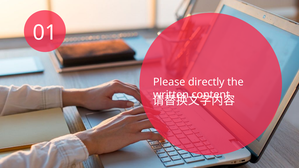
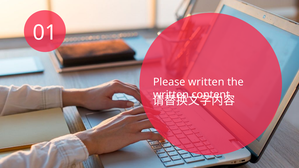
Please directly: directly -> written (206, 82)
